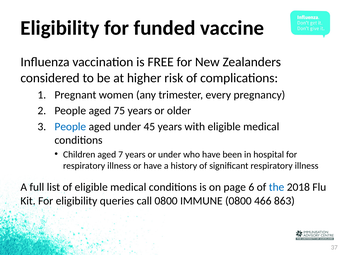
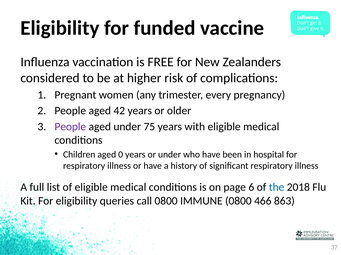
75: 75 -> 42 (119, 111)
People colour: blue -> purple (70, 127)
45: 45 -> 75 (149, 127)
7: 7 -> 0 (121, 155)
